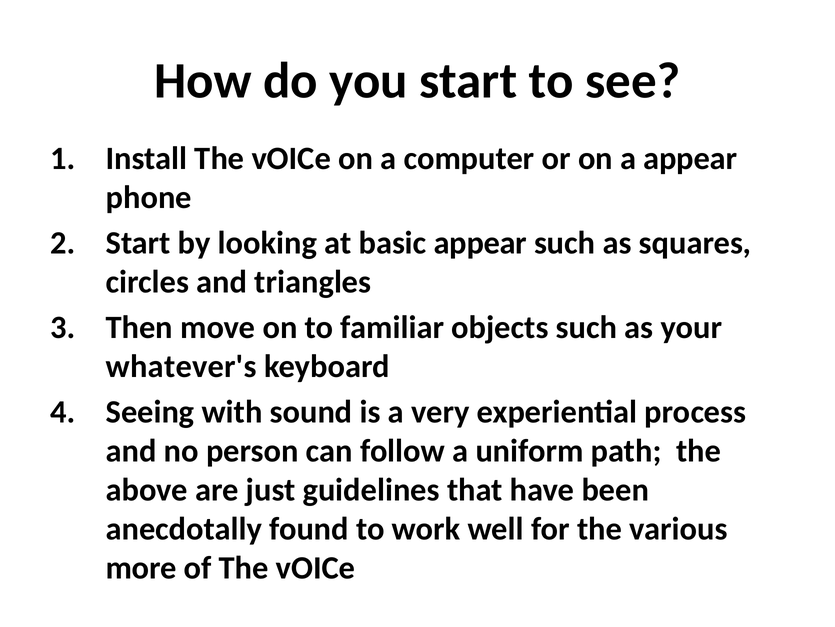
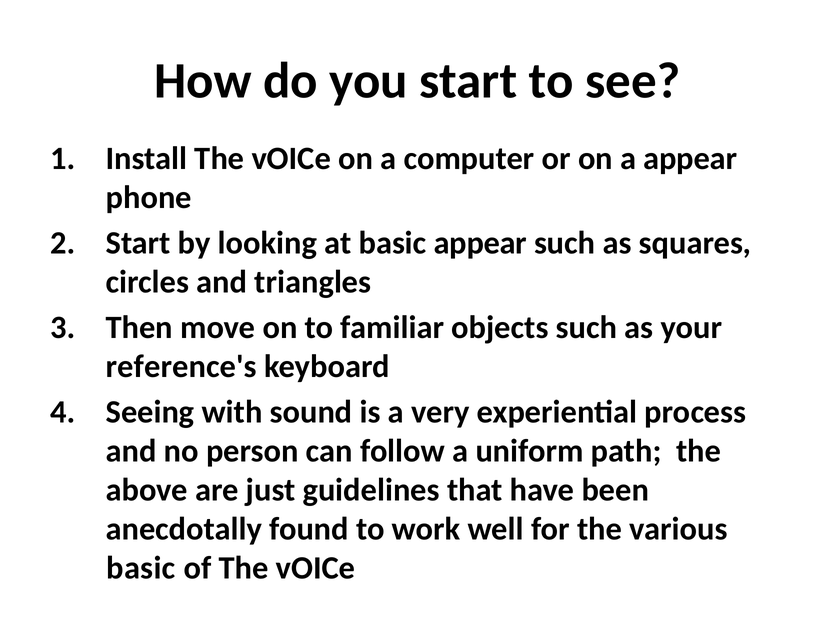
whatever's: whatever's -> reference's (181, 366)
more: more -> basic (141, 568)
